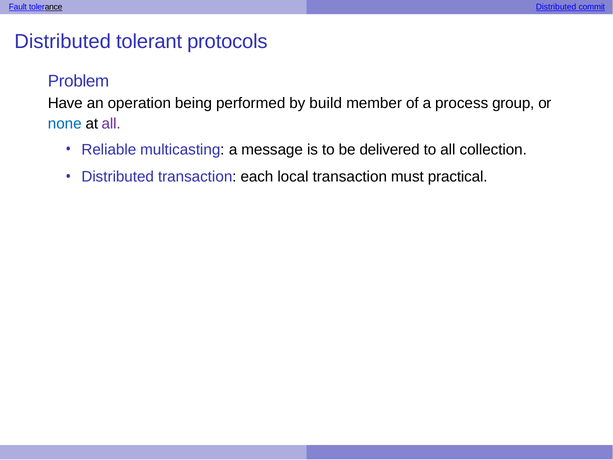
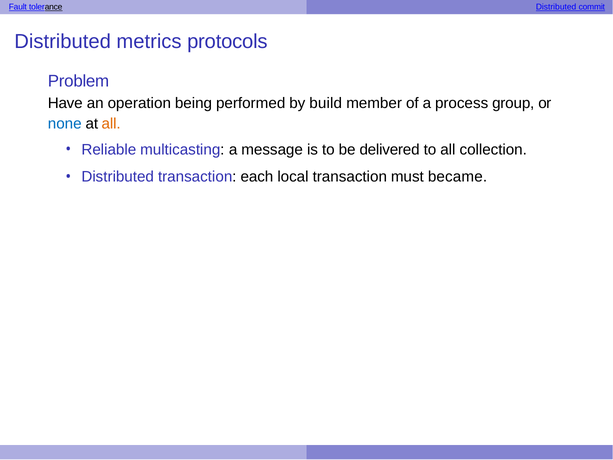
tolerant: tolerant -> metrics (149, 41)
all colour: purple -> orange (111, 124)
practical: practical -> became (458, 177)
